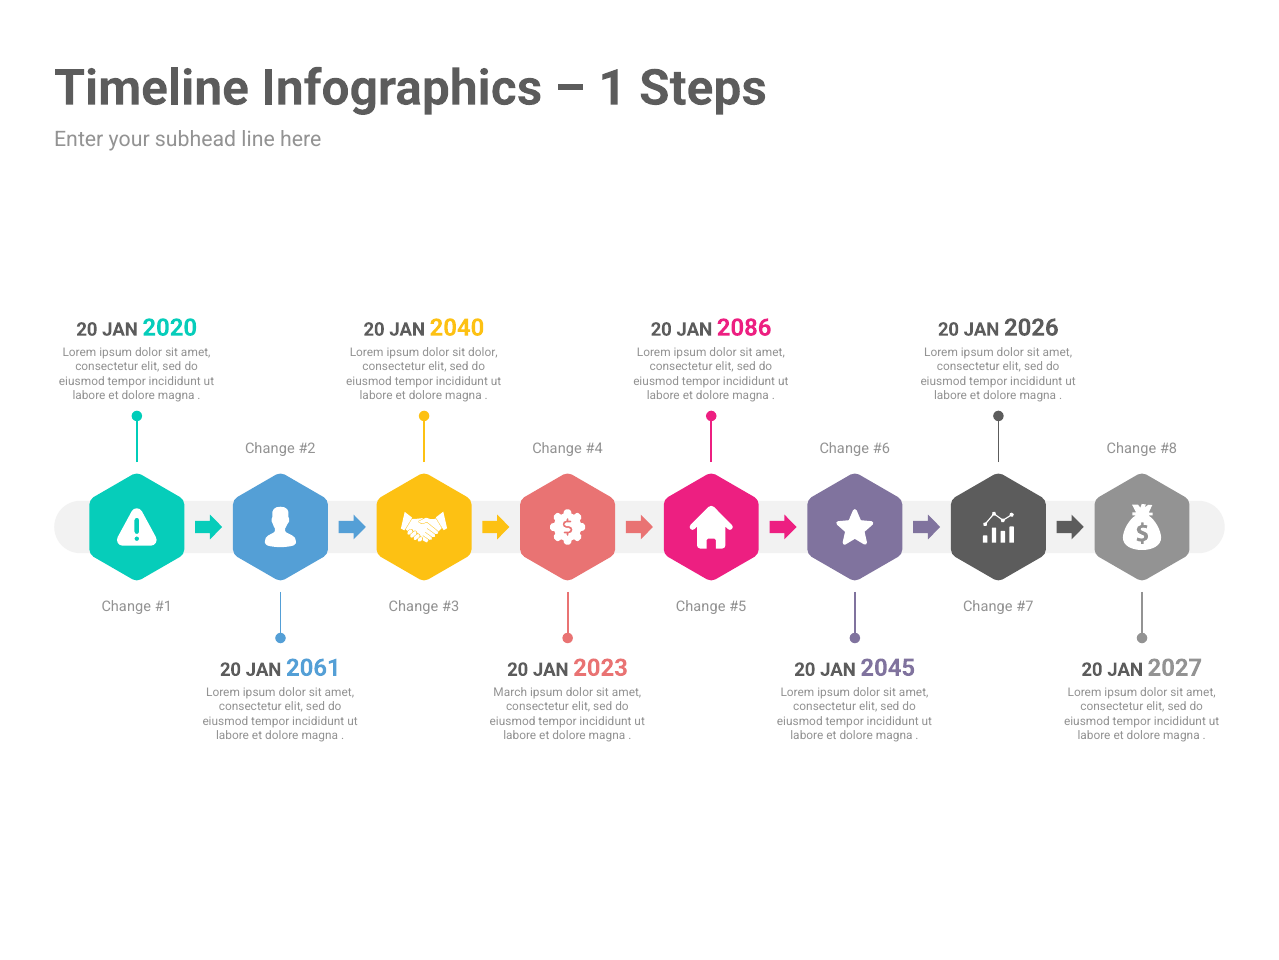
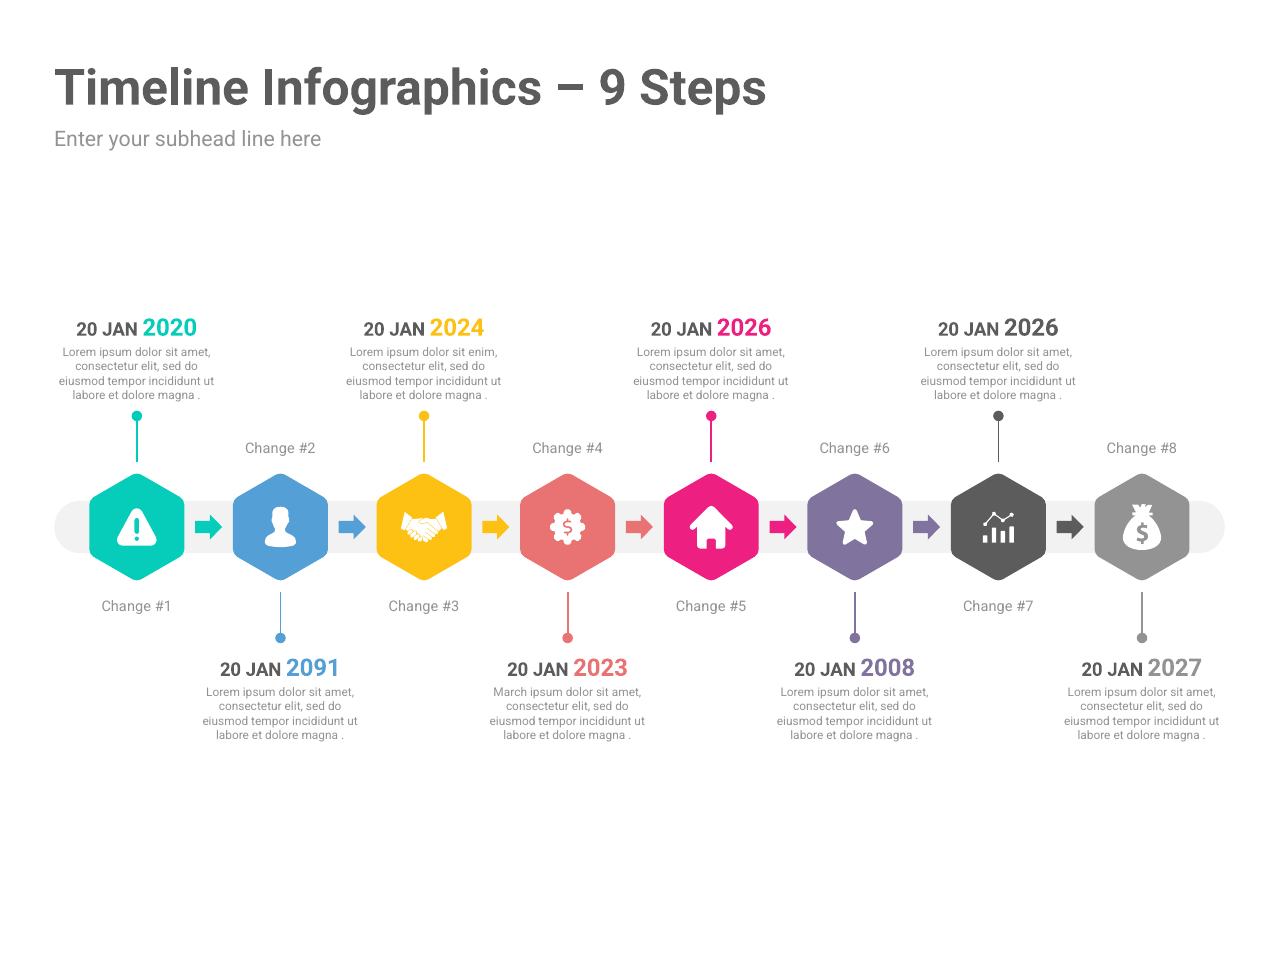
1: 1 -> 9 (613, 88)
2040: 2040 -> 2024 (457, 327)
2086: 2086 -> 2026 (744, 327)
sit dolor: dolor -> enim (483, 352)
2061: 2061 -> 2091 (313, 667)
2045: 2045 -> 2008 (888, 667)
